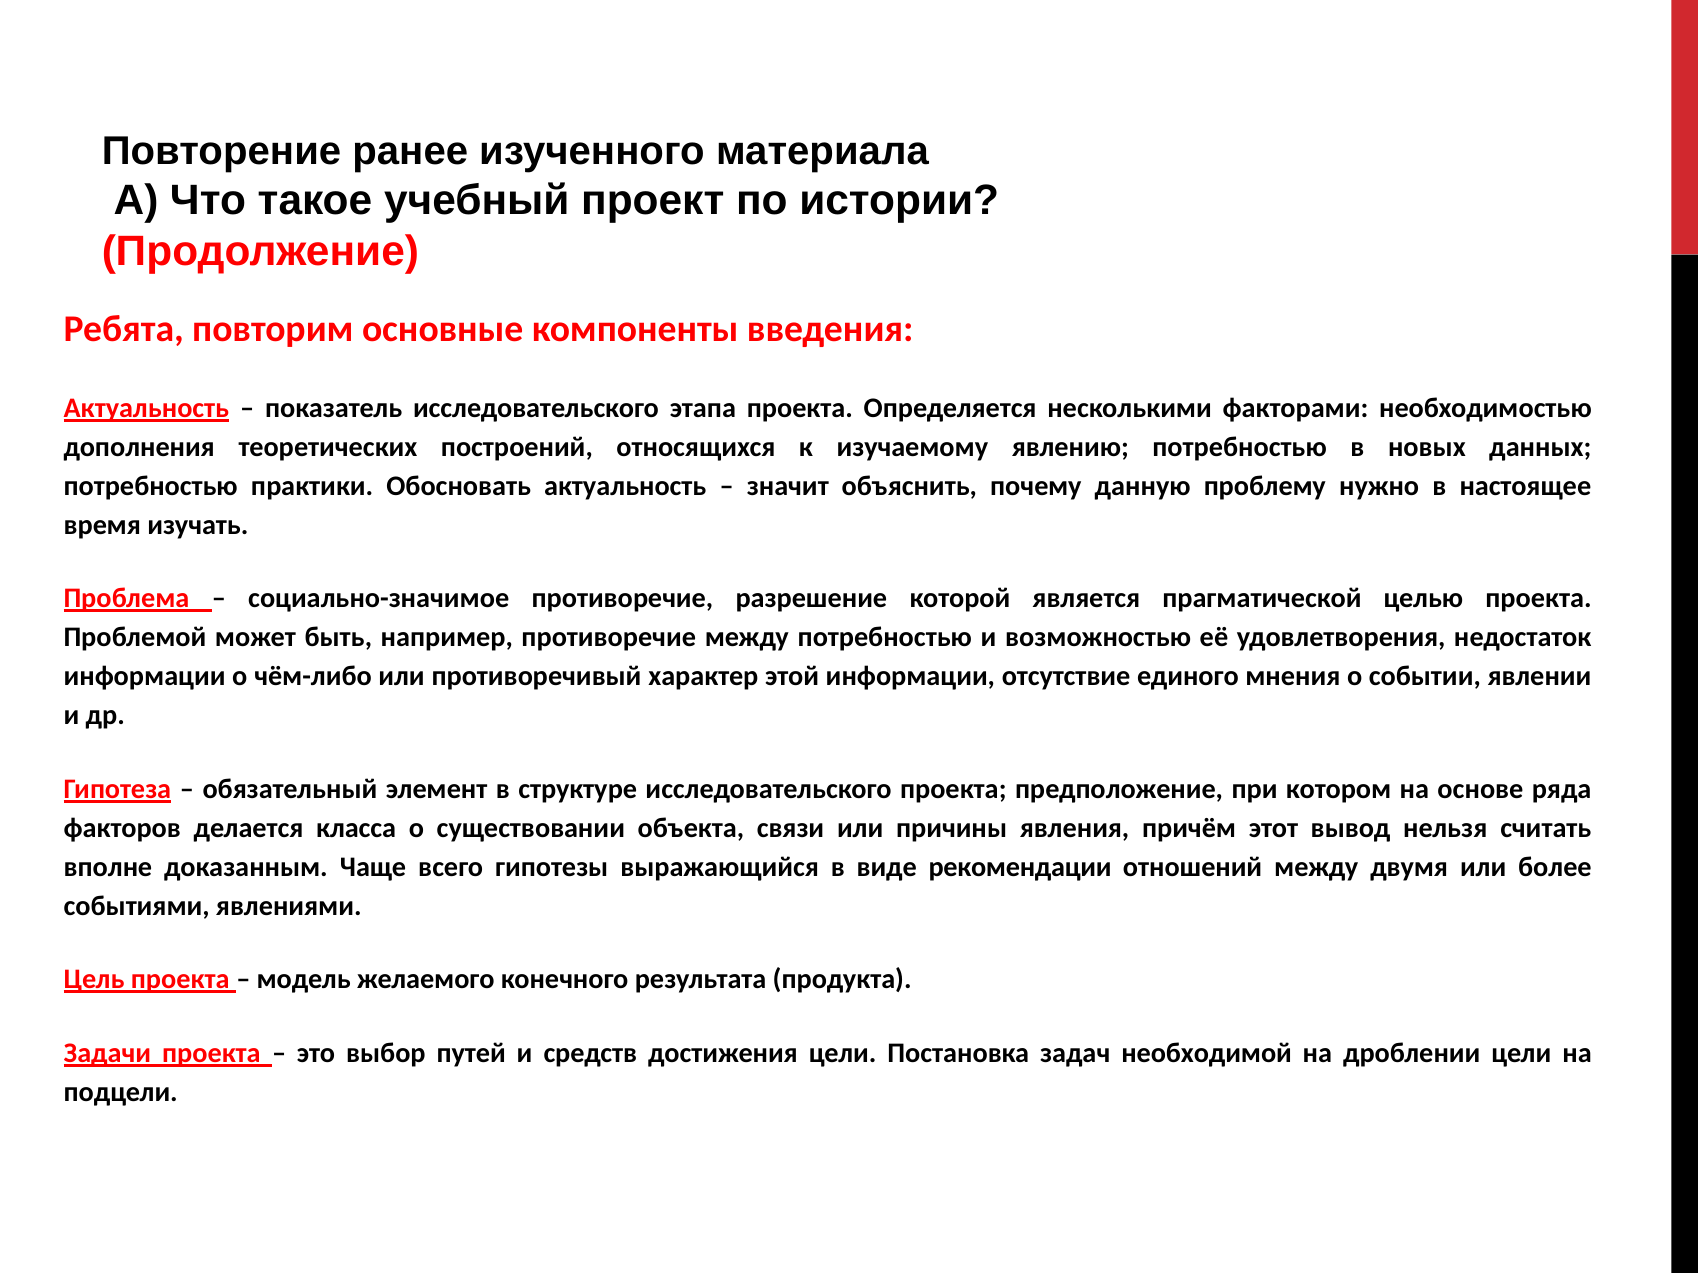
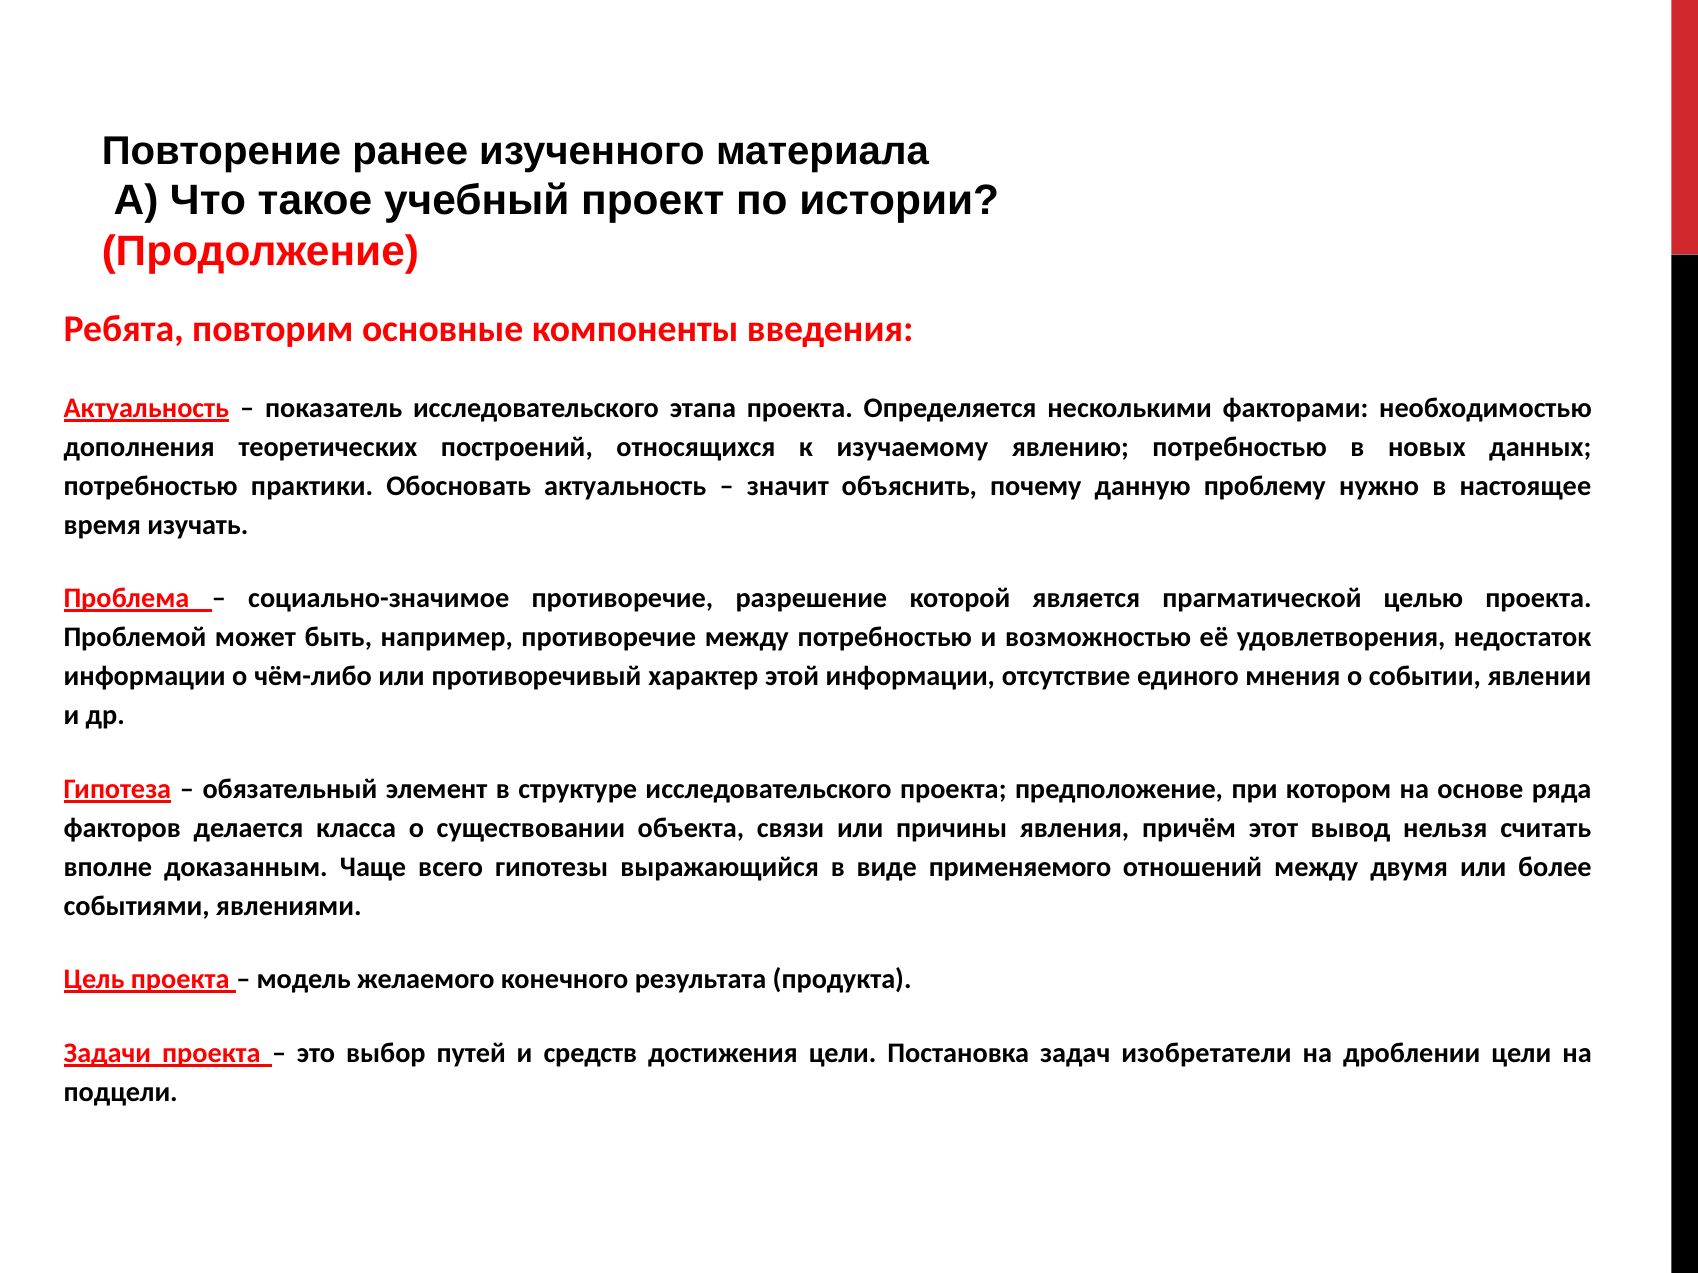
рекомендации: рекомендации -> применяемого (1020, 867)
необходимой: необходимой -> изобретатели (1206, 1053)
